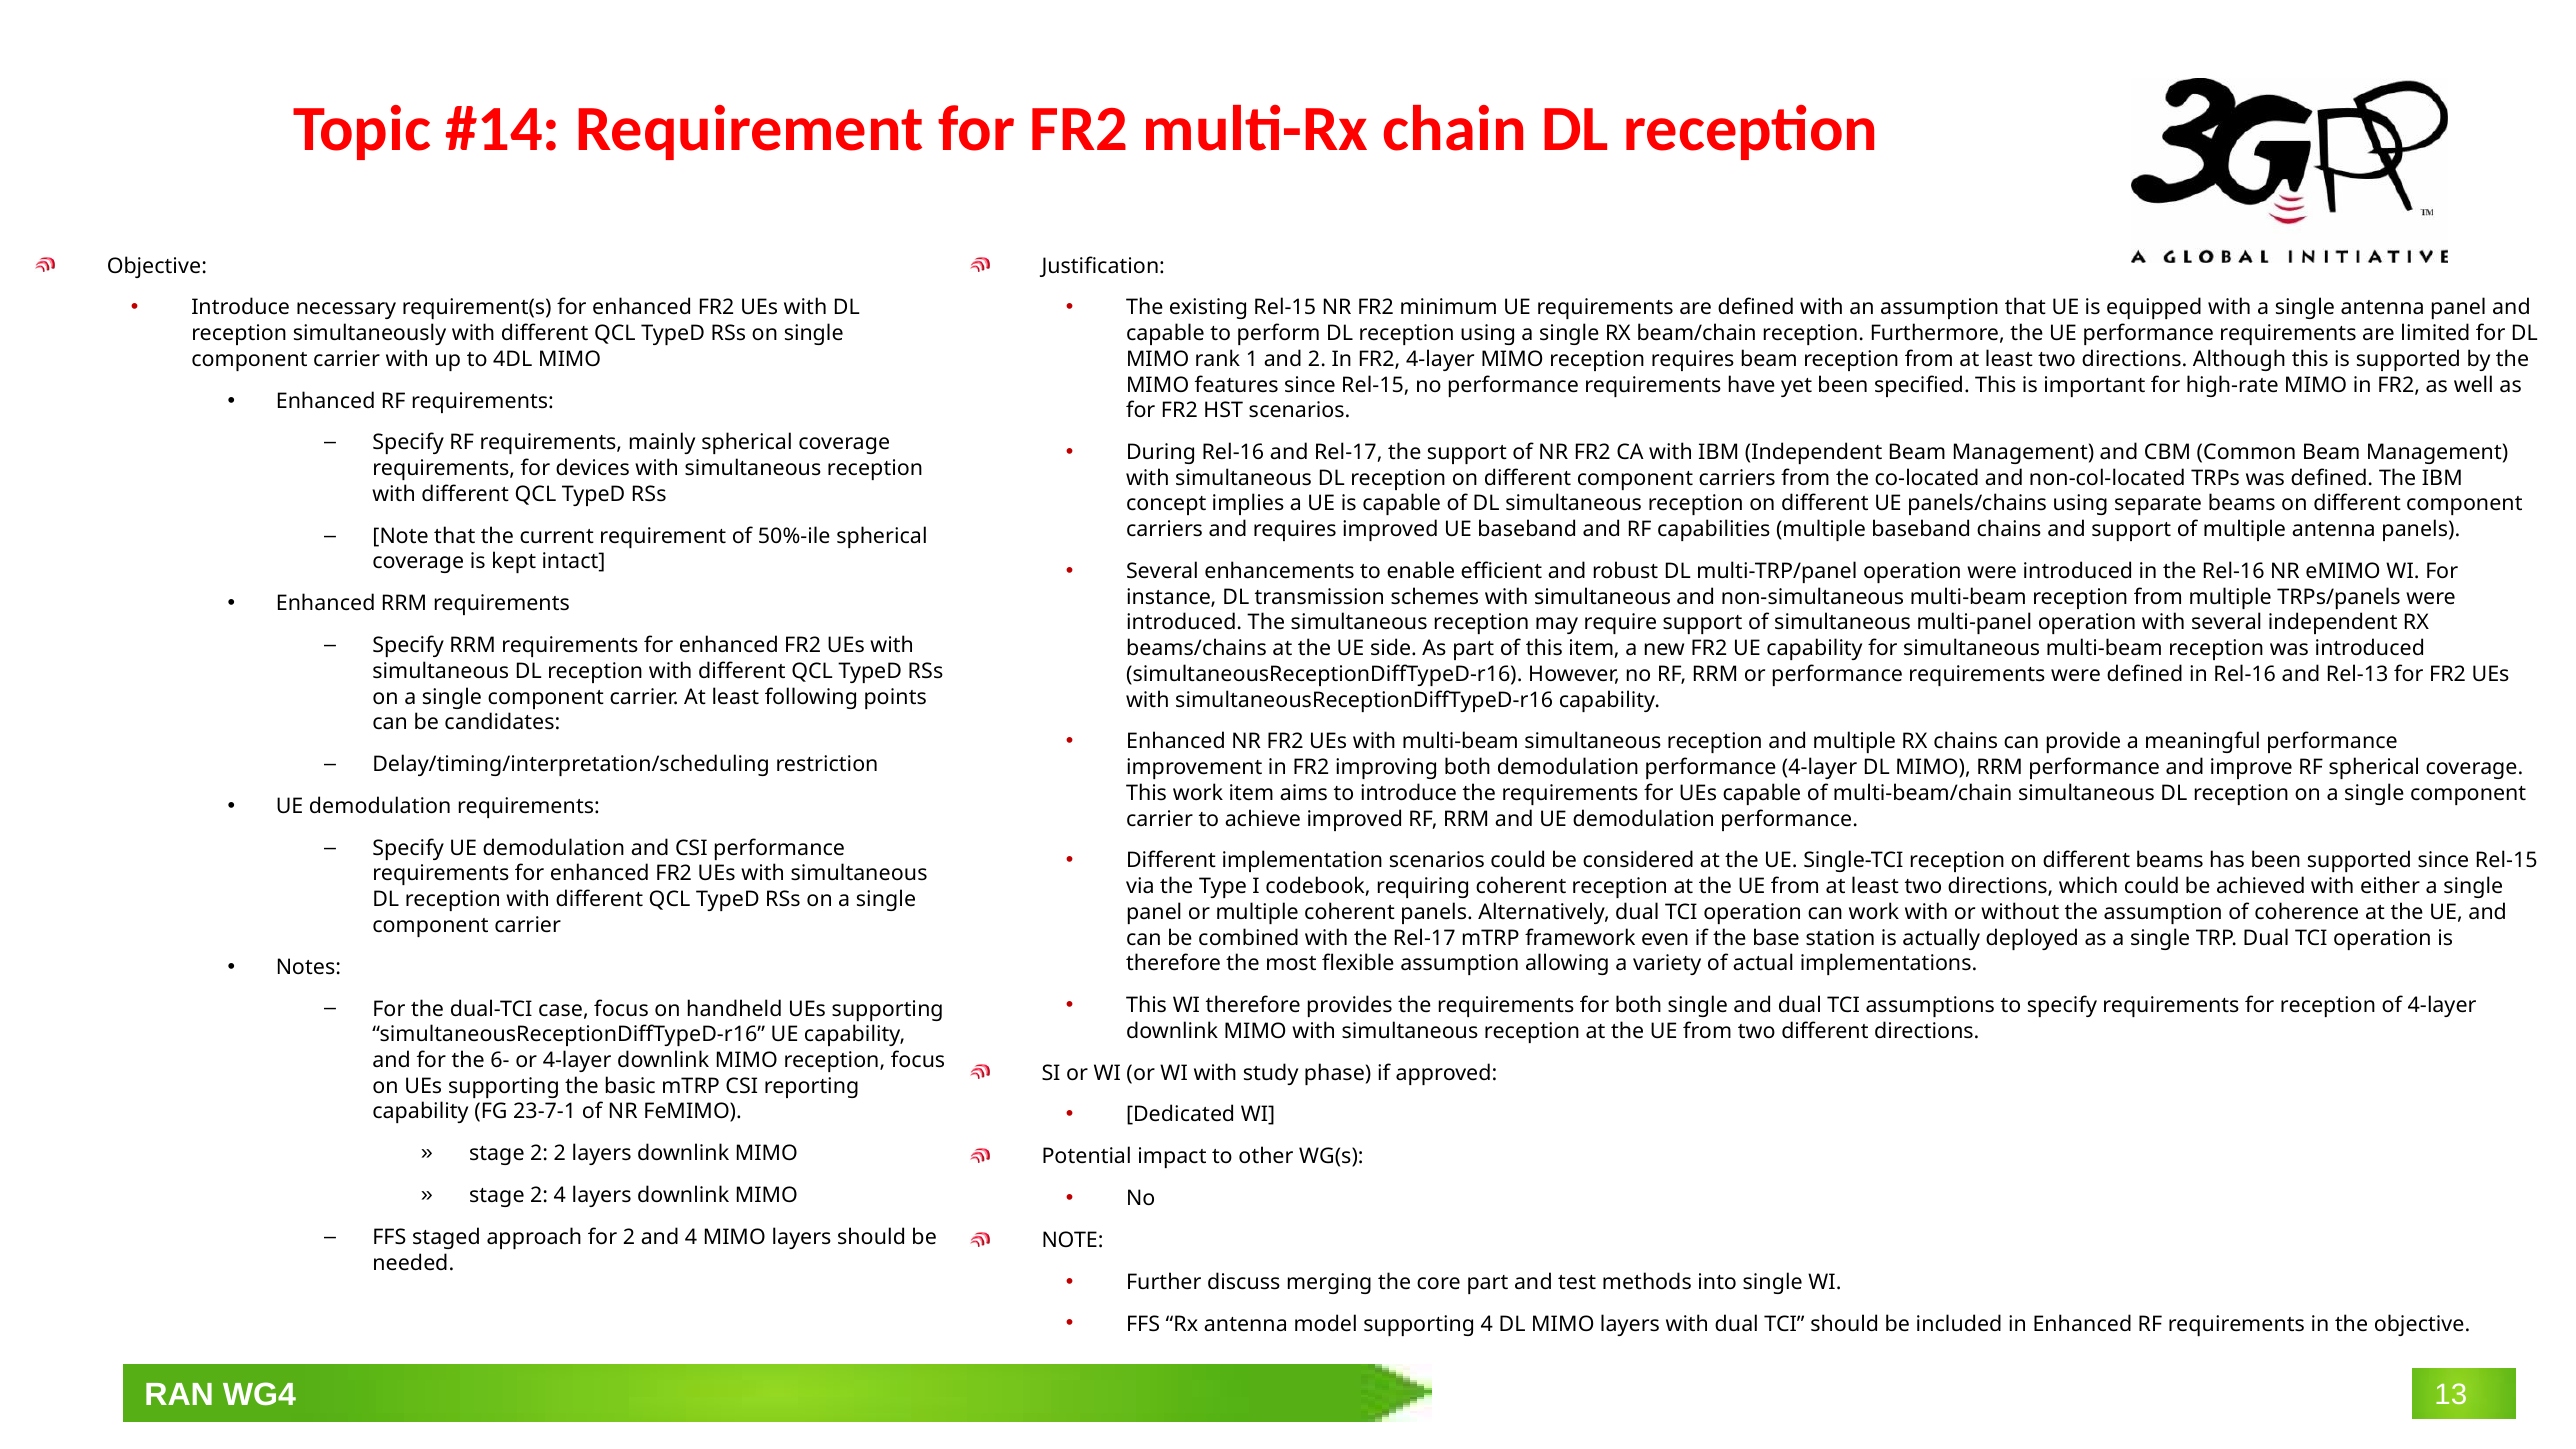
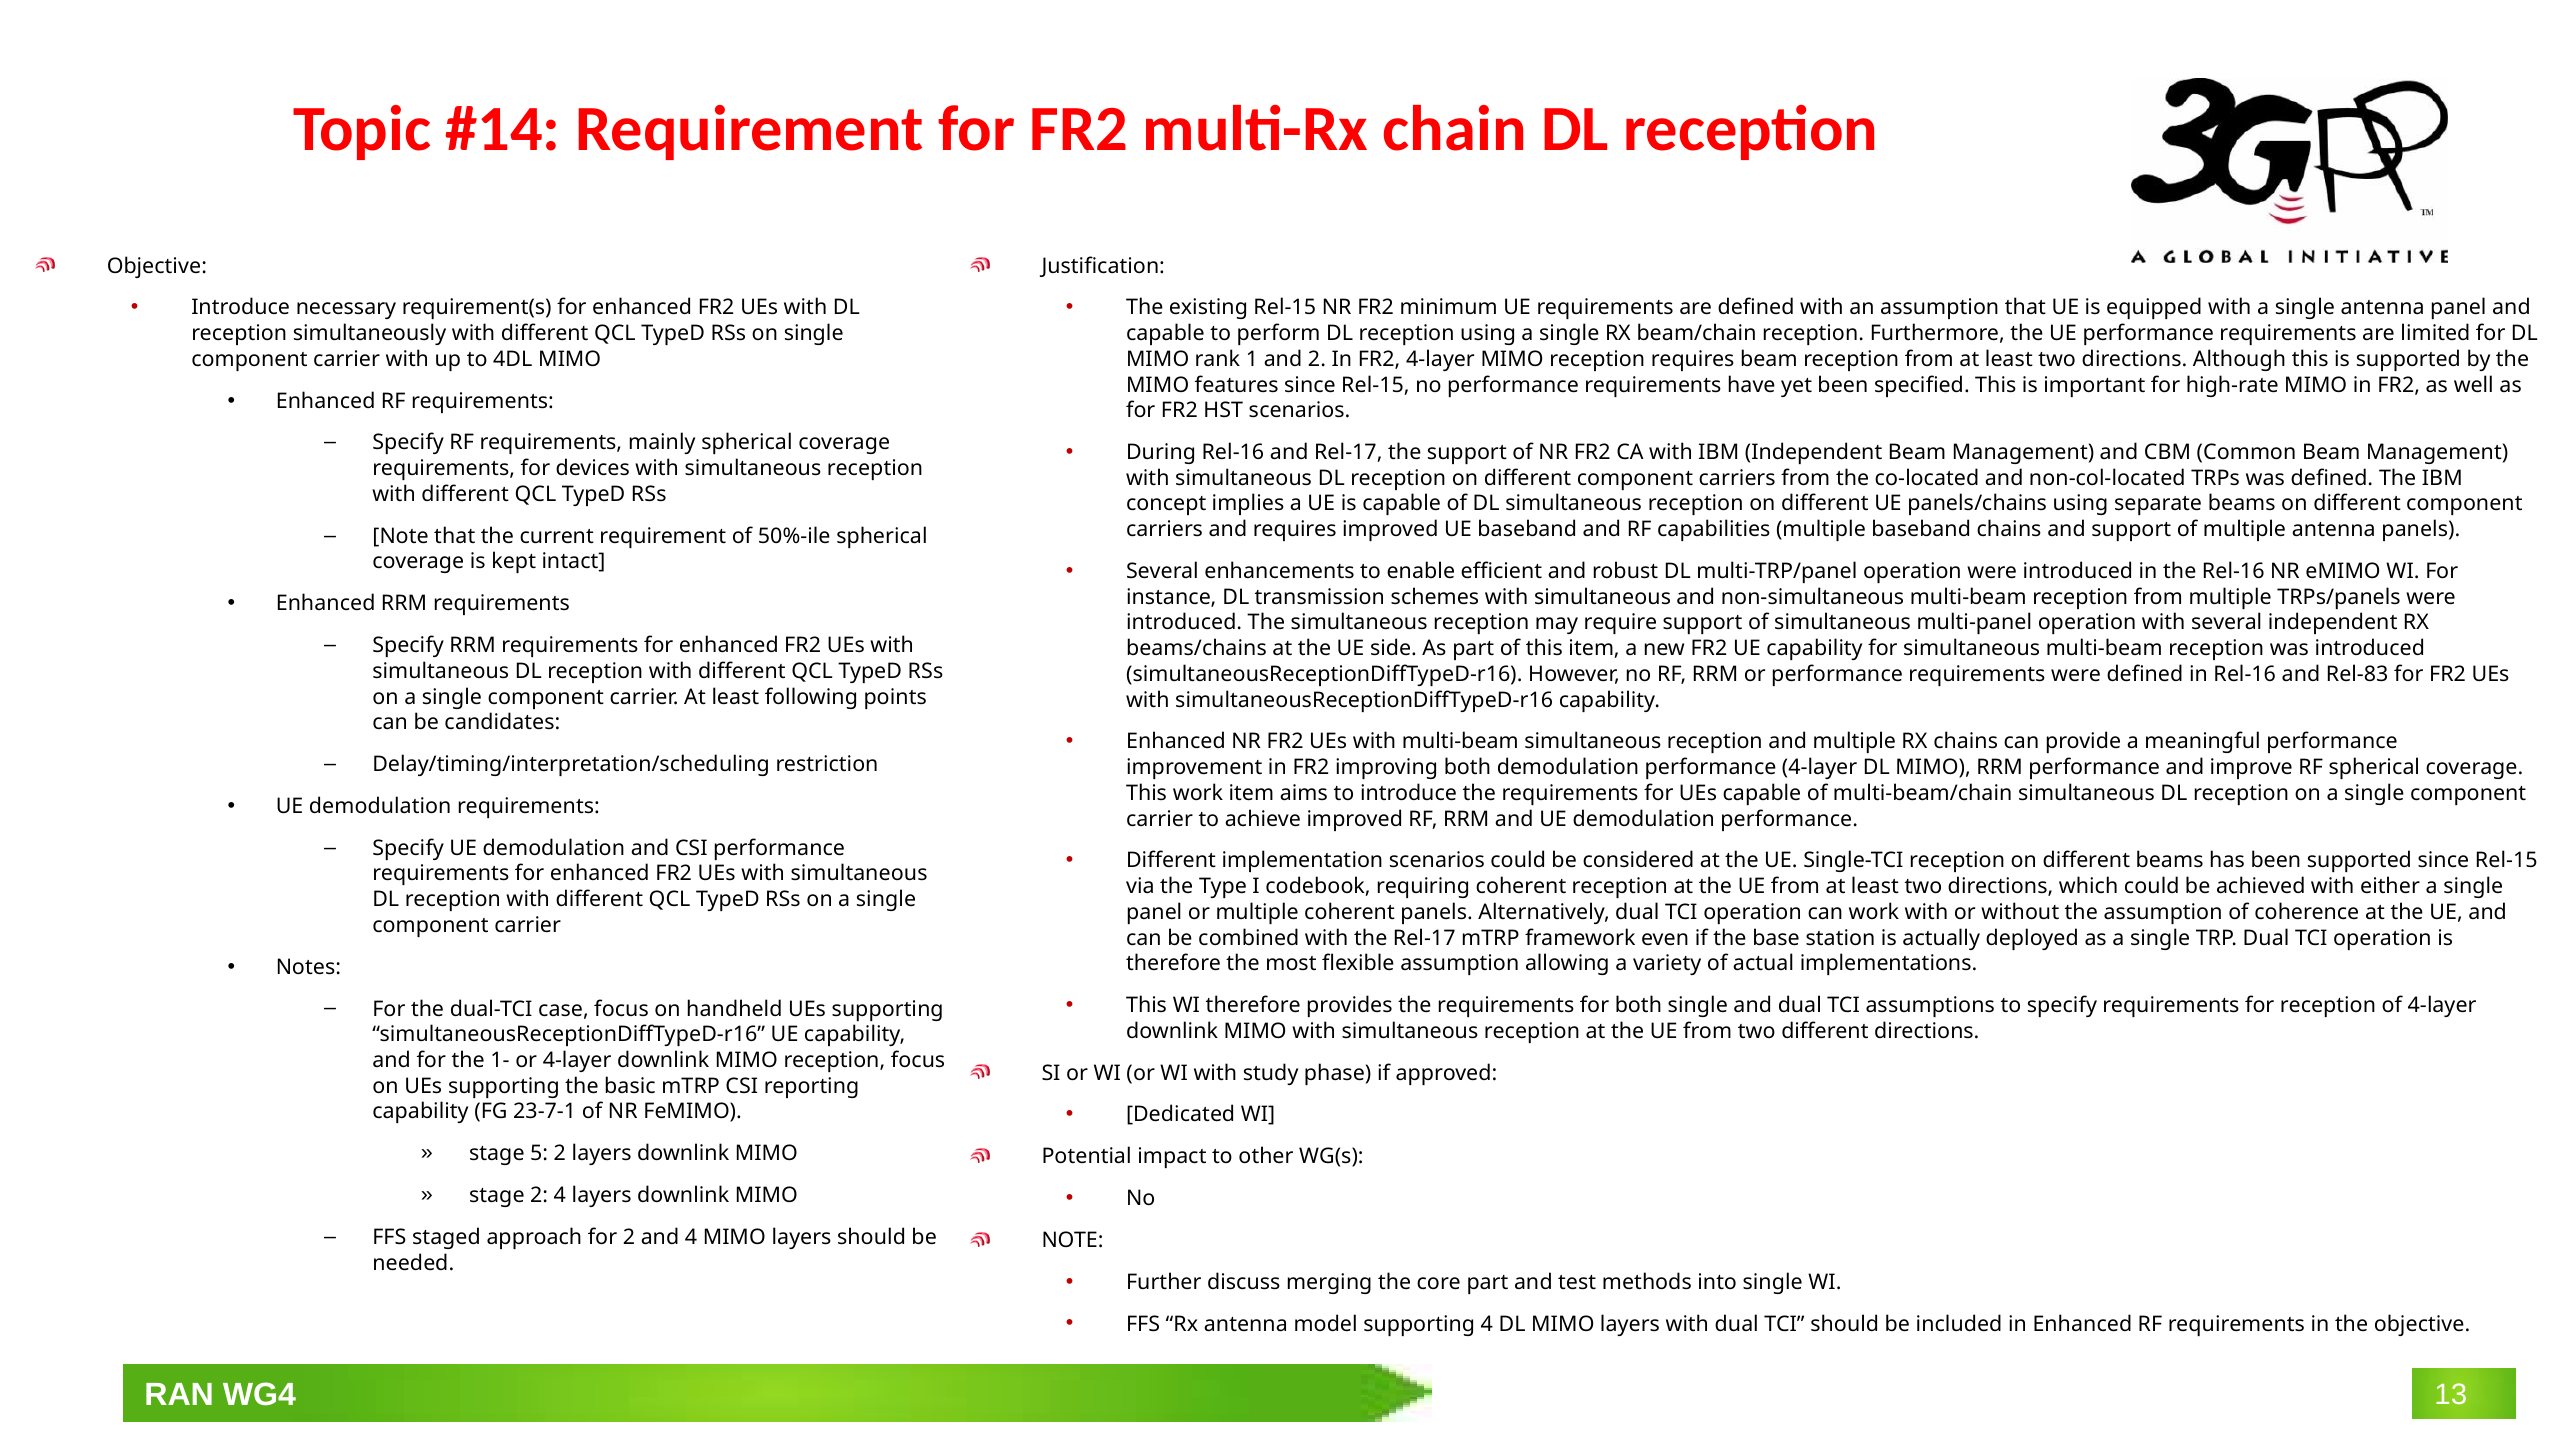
Rel-13: Rel-13 -> Rel-83 (2357, 674)
6-: 6- -> 1- (500, 1060)
2: 2 -> 5 (539, 1154)
